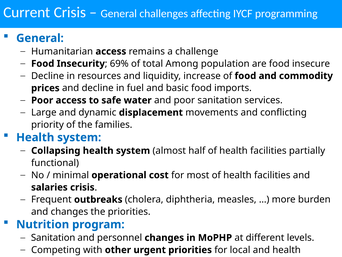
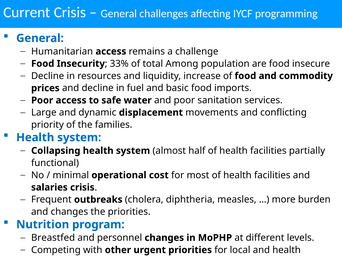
69%: 69% -> 33% (119, 64)
Sanitation: Sanitation -> Breastfed (53, 237)
